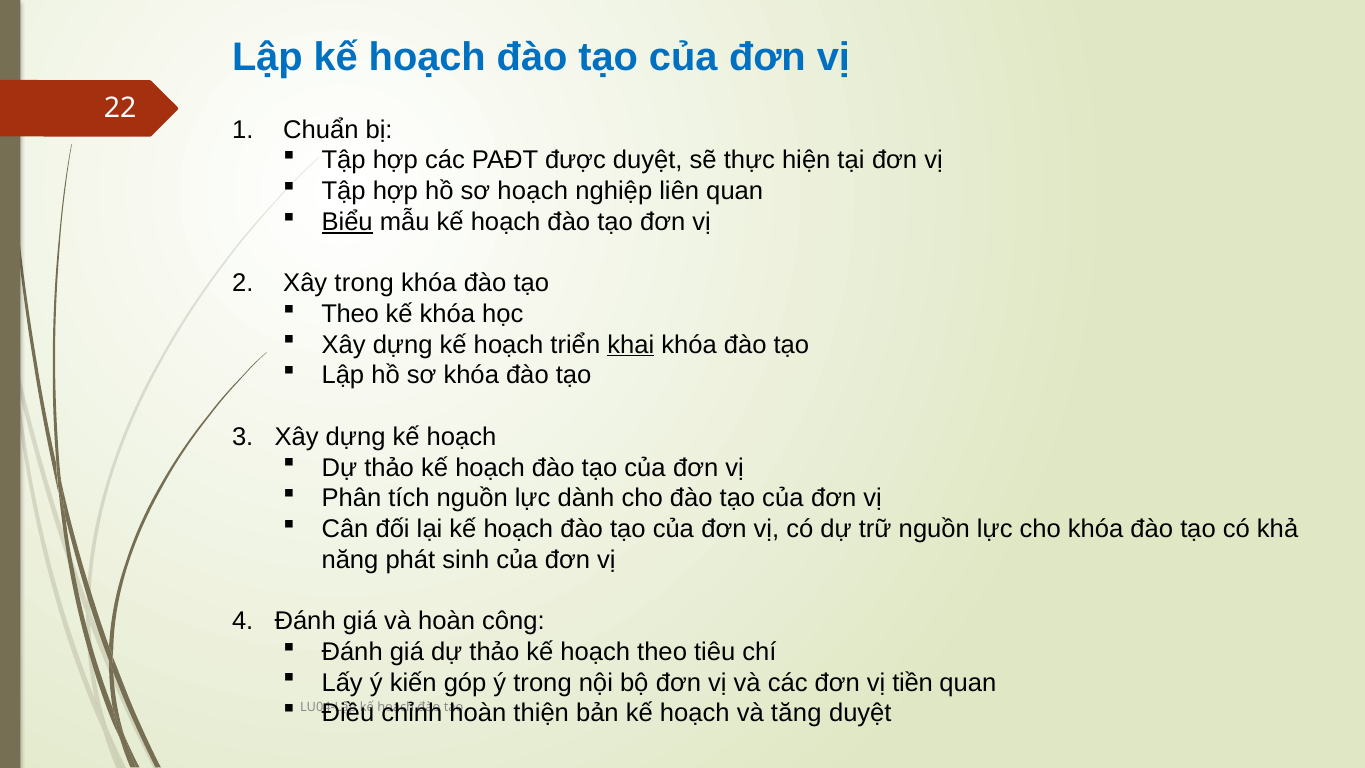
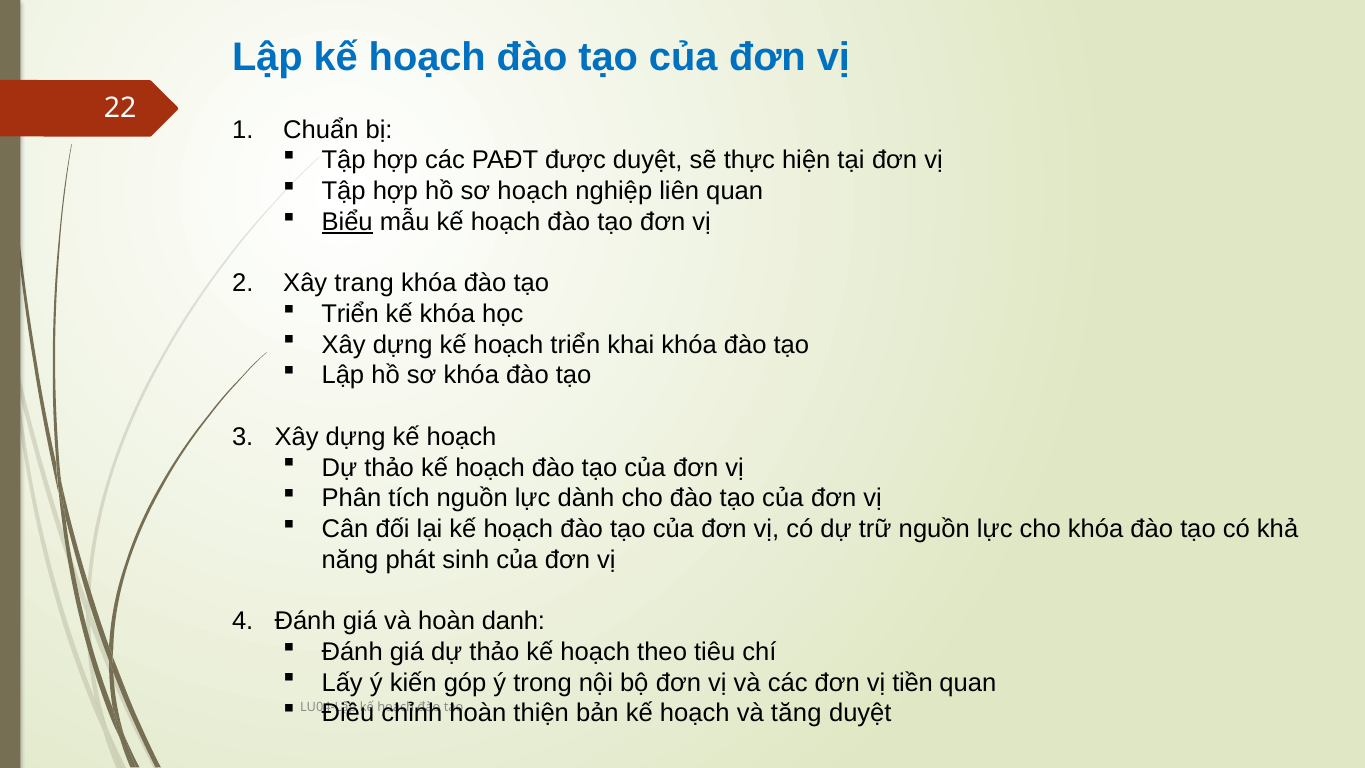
Xây trong: trong -> trang (364, 283)
Theo: Theo -> Triển (350, 314)
khai underline: present -> none (631, 345)
công: công -> danh (513, 621)
